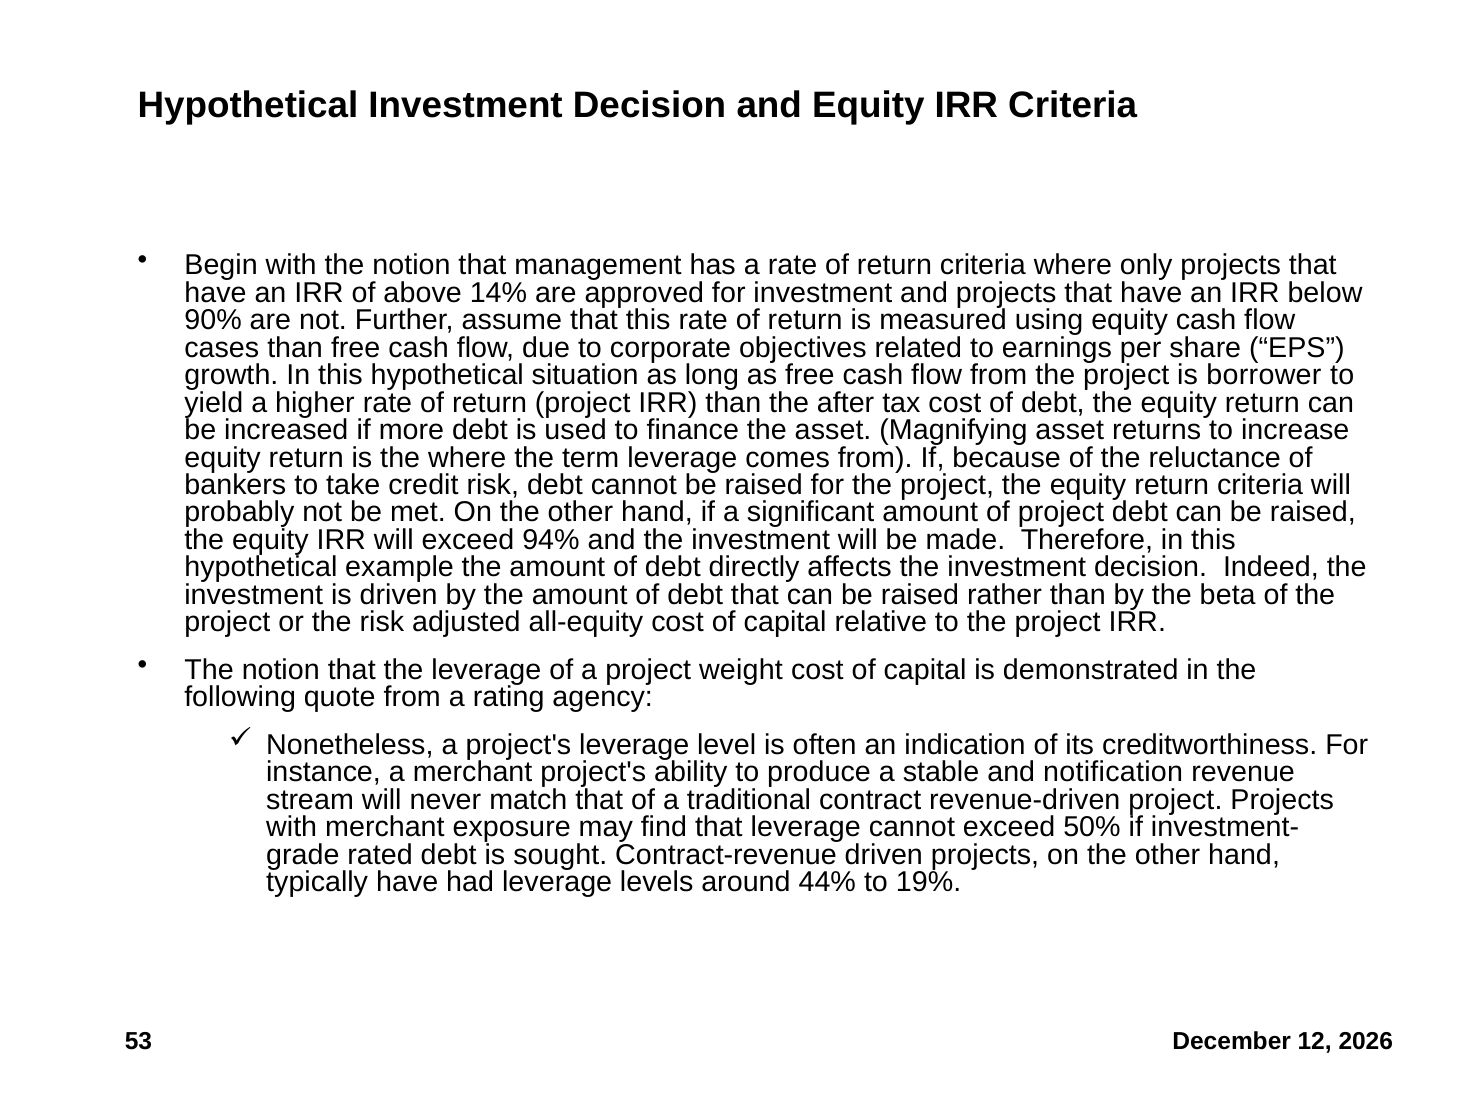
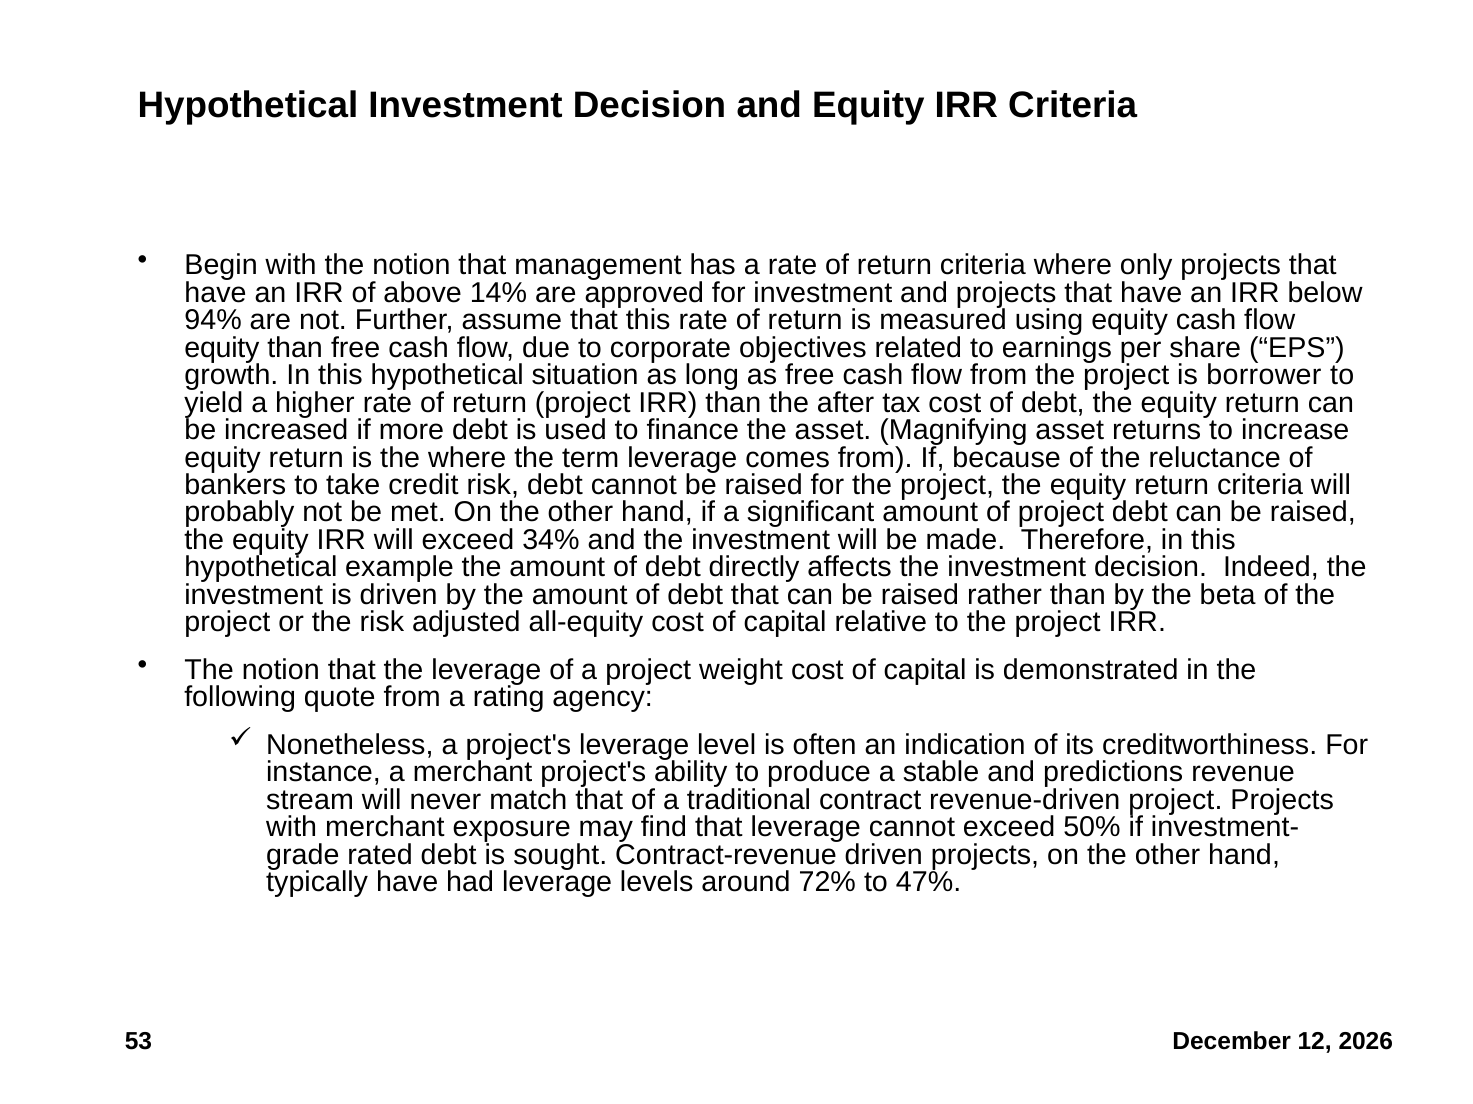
90%: 90% -> 94% (213, 320)
cases: cases -> equity (222, 348)
94%: 94% -> 34% (551, 540)
notification: notification -> predictions (1113, 773)
44%: 44% -> 72% (827, 883)
19%: 19% -> 47% (929, 883)
